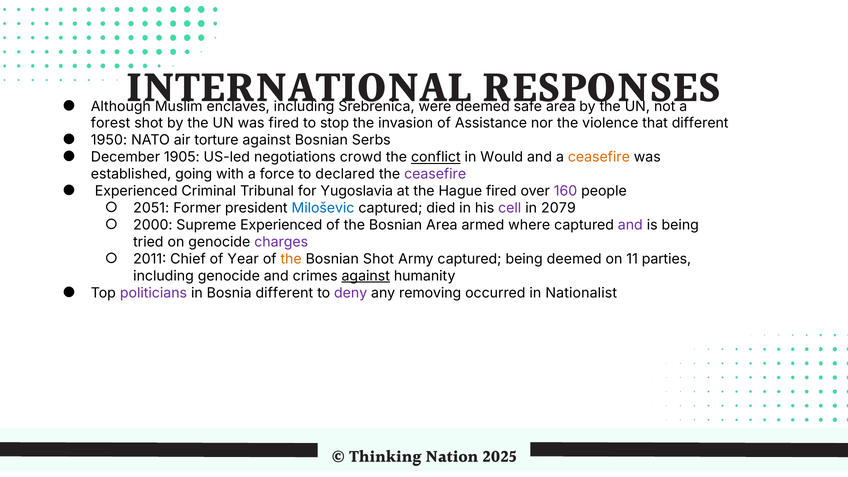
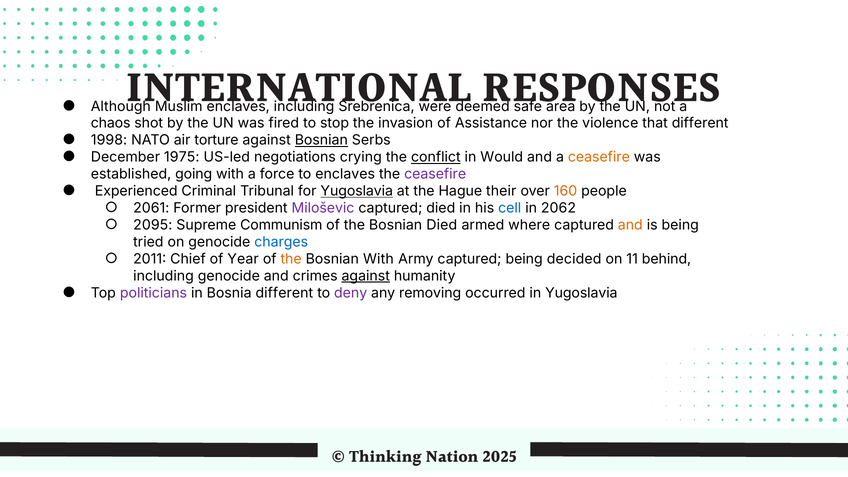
forest: forest -> chaos (111, 123)
1950: 1950 -> 1998 (109, 140)
Bosnian underline: none -> present (321, 140)
1905: 1905 -> 1975 (182, 157)
crowd: crowd -> crying (361, 157)
to declared: declared -> enclaves (345, 174)
Yugoslavia underline: none -> present (357, 191)
Hague fired: fired -> their (501, 191)
160 colour: purple -> orange (566, 191)
2051: 2051 -> 2061 (151, 208)
Miloševic colour: blue -> purple (323, 208)
cell colour: purple -> blue (510, 208)
2079: 2079 -> 2062 (558, 208)
2000: 2000 -> 2095 (153, 225)
Supreme Experienced: Experienced -> Communism (281, 225)
Bosnian Area: Area -> Died (442, 225)
and colour: purple -> orange (630, 225)
charges colour: purple -> blue (281, 242)
Bosnian Shot: Shot -> With (378, 259)
being deemed: deemed -> decided (574, 259)
parties: parties -> behind (667, 259)
in Nationalist: Nationalist -> Yugoslavia (581, 293)
